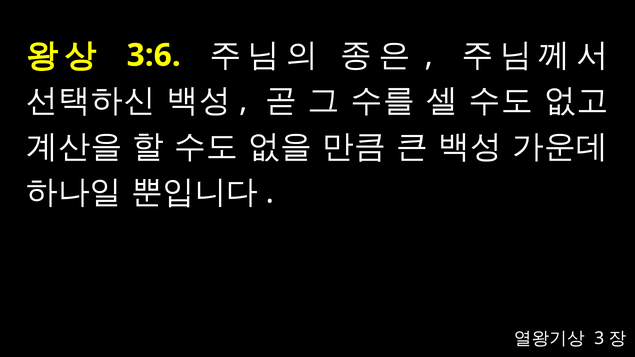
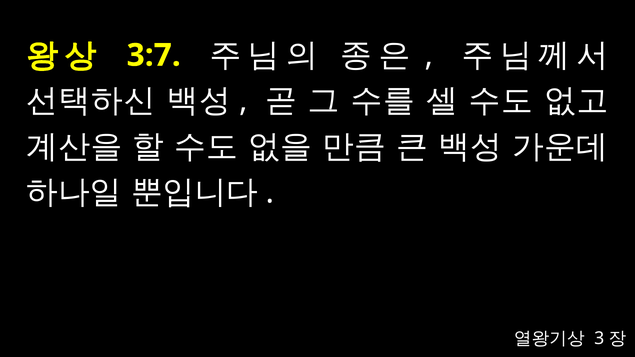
3:6: 3:6 -> 3:7 (154, 55)
